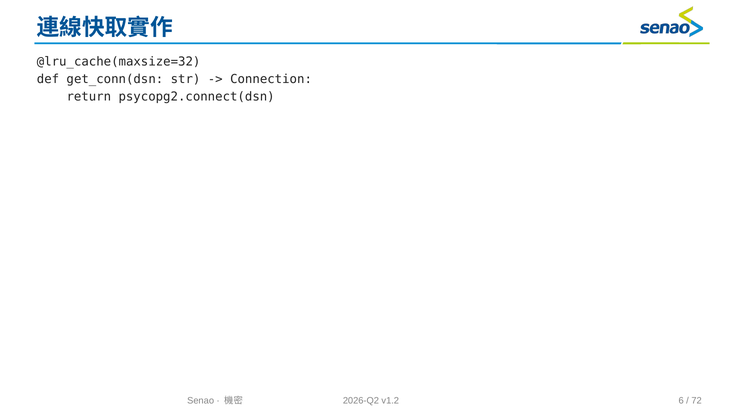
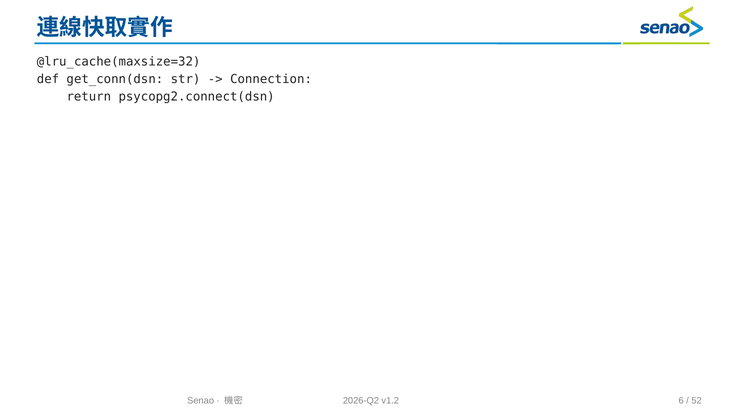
72: 72 -> 52 (697, 401)
